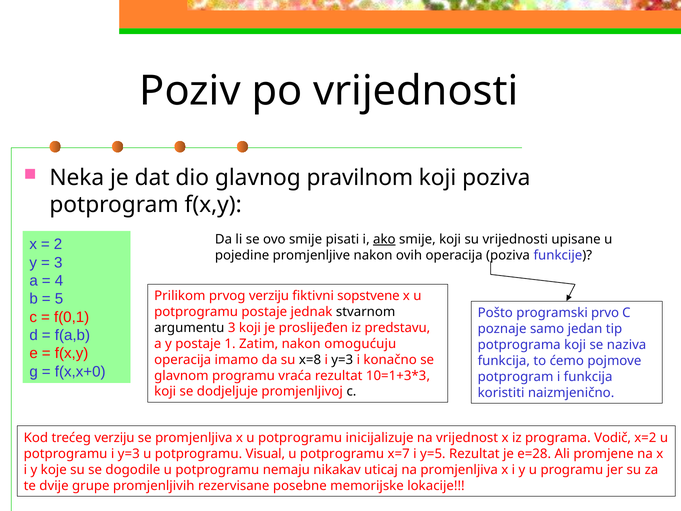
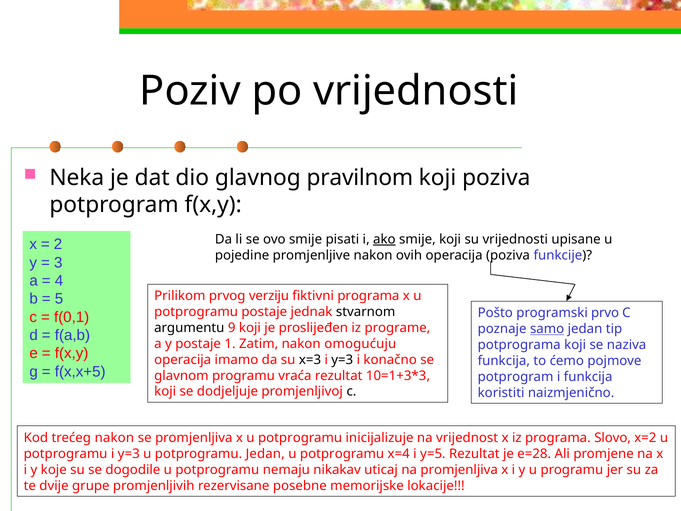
fiktivni sopstvene: sopstvene -> programa (368, 296)
argumentu 3: 3 -> 9 (232, 328)
predstavu: predstavu -> programe (397, 328)
samo underline: none -> present (547, 329)
x=8: x=8 -> x=3 (310, 360)
f(x,x+0: f(x,x+0 -> f(x,x+5 (80, 371)
trećeg verziju: verziju -> nakon (114, 438)
Vodič: Vodič -> Slovo (613, 438)
potprogramu Visual: Visual -> Jedan (265, 454)
x=7: x=7 -> x=4 (399, 454)
